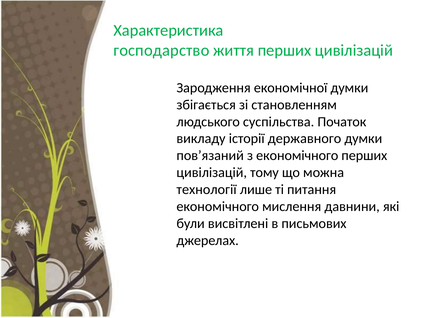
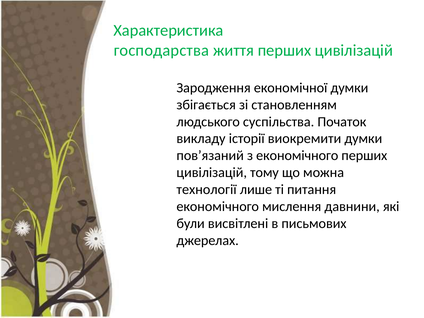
господарство: господарство -> господарства (161, 50)
державного: державного -> виокремити (305, 139)
